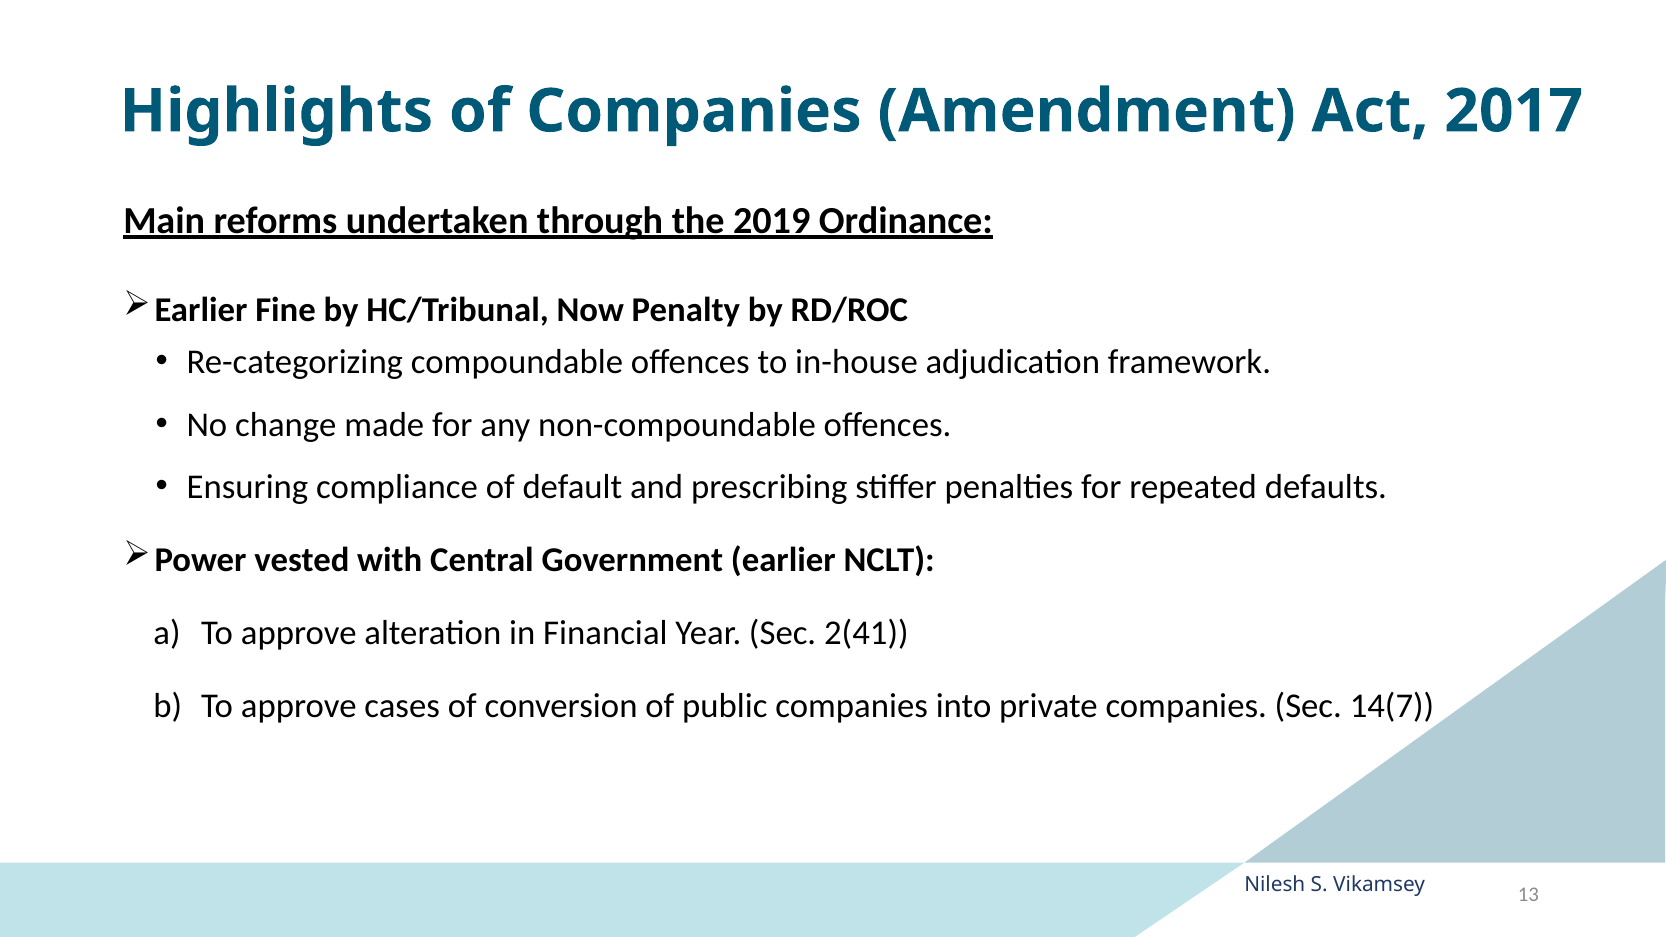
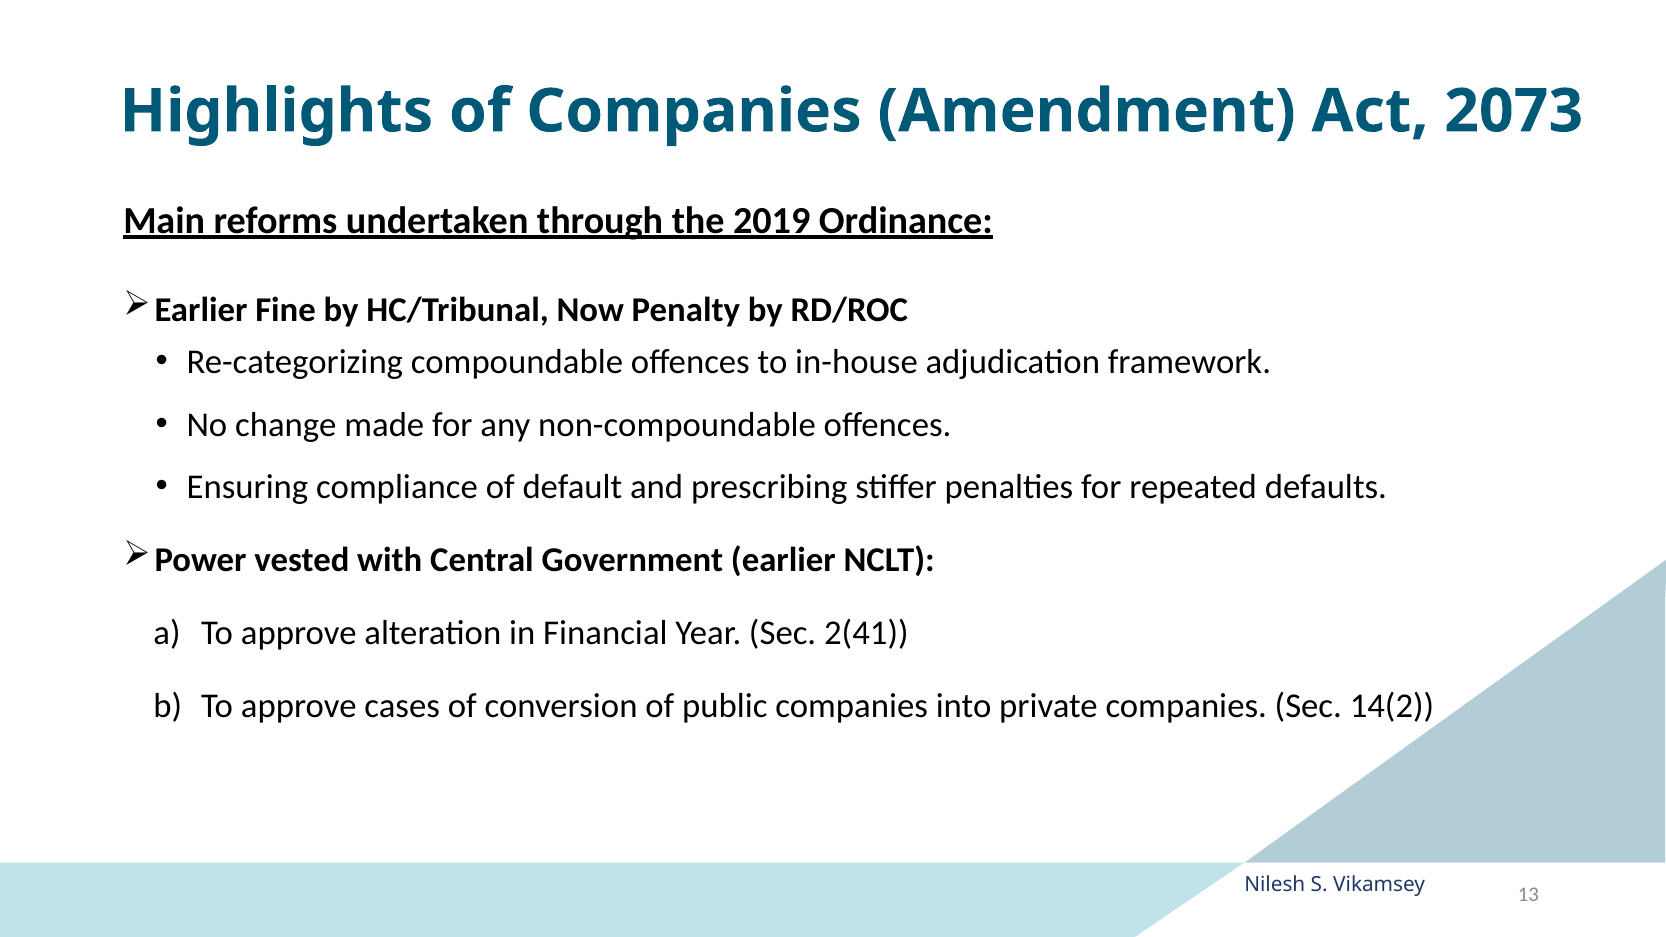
2017: 2017 -> 2073 (1514, 111)
14(7: 14(7 -> 14(2 (1392, 706)
